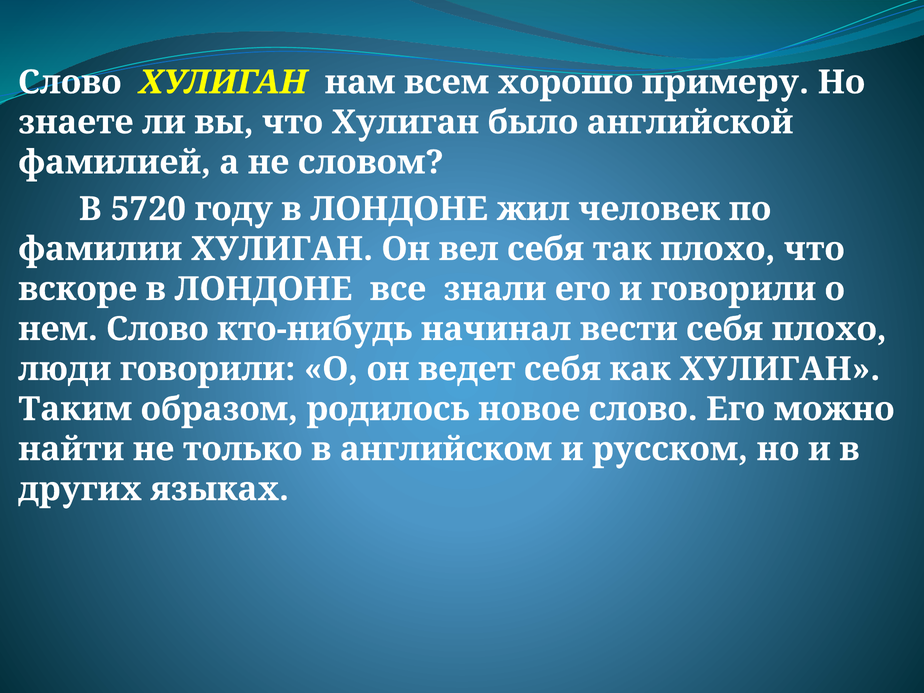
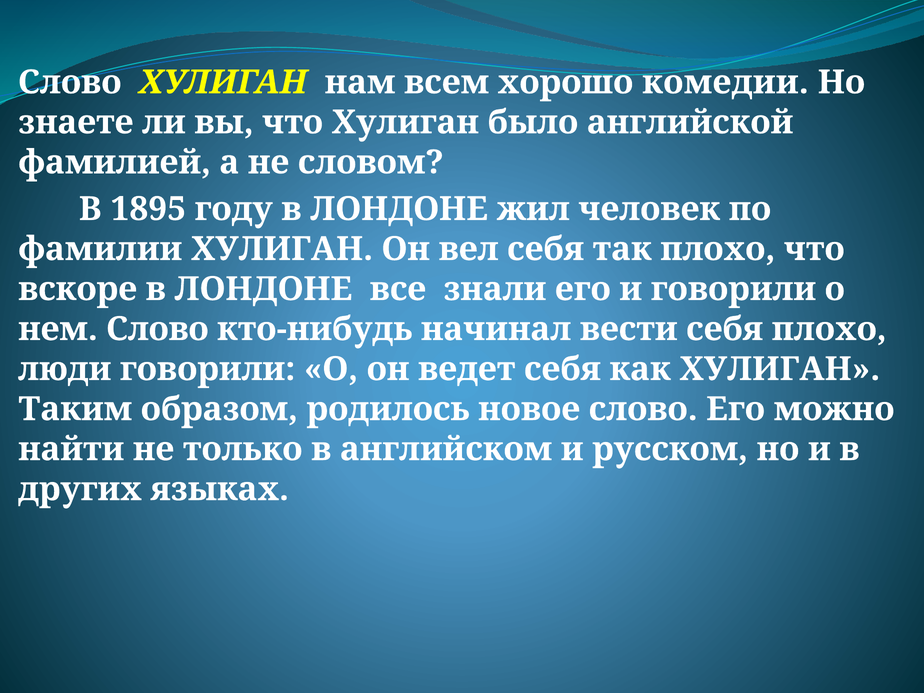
примеру: примеру -> комедии (725, 82)
5720: 5720 -> 1895 (148, 209)
